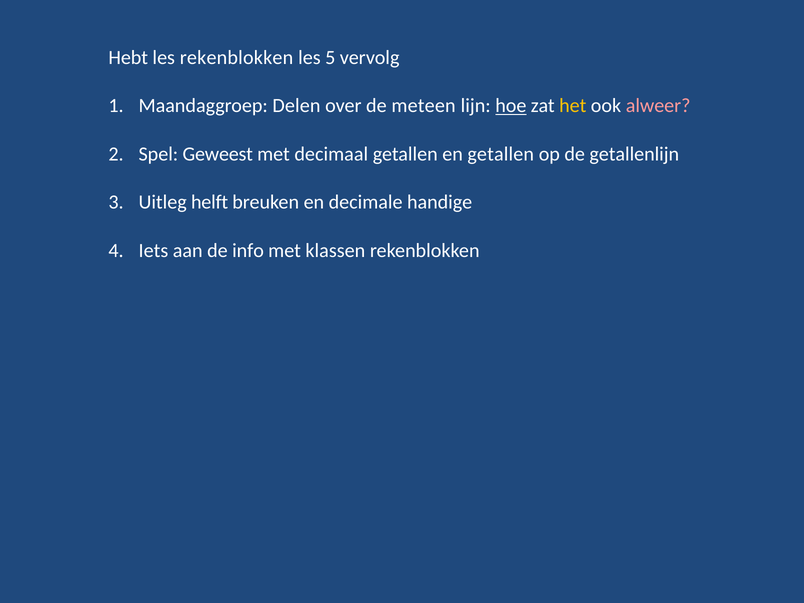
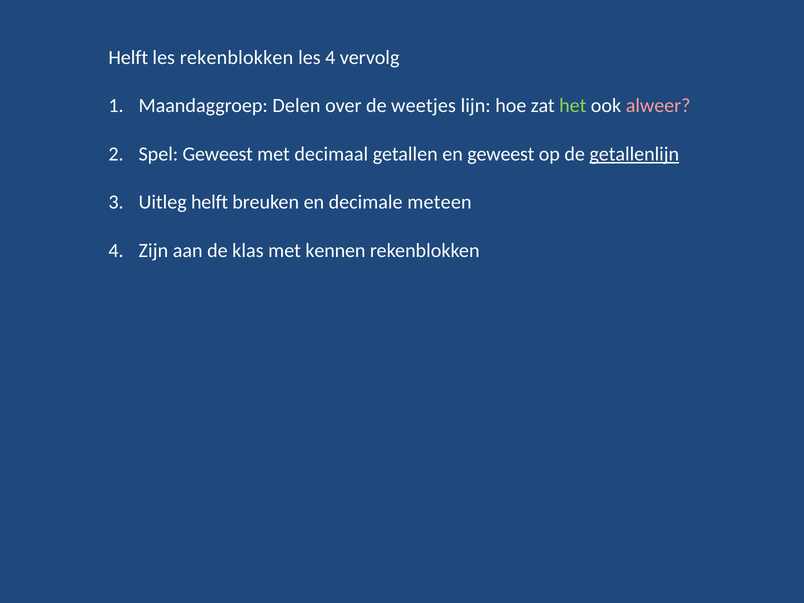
Hebt: Hebt -> Helft (128, 58)
les 5: 5 -> 4 (330, 58)
meteen: meteen -> weetjes (424, 106)
hoe underline: present -> none (511, 106)
het colour: yellow -> light green (573, 106)
en getallen: getallen -> geweest (501, 154)
getallenlijn underline: none -> present (634, 154)
handige: handige -> meteen (439, 202)
Iets: Iets -> Zijn (153, 251)
info: info -> klas (248, 251)
klassen: klassen -> kennen (335, 251)
